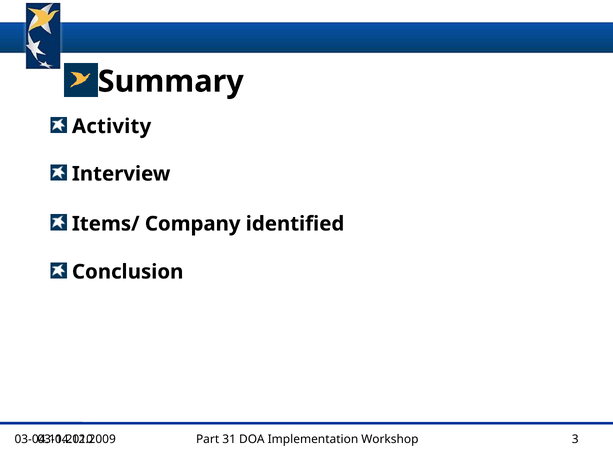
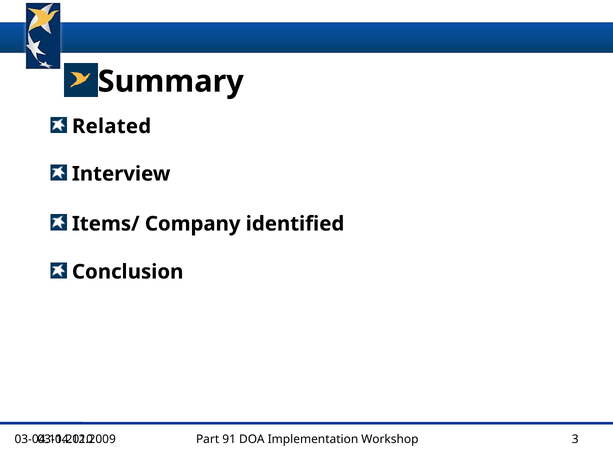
Activity: Activity -> Related (112, 126)
31: 31 -> 91 (229, 439)
